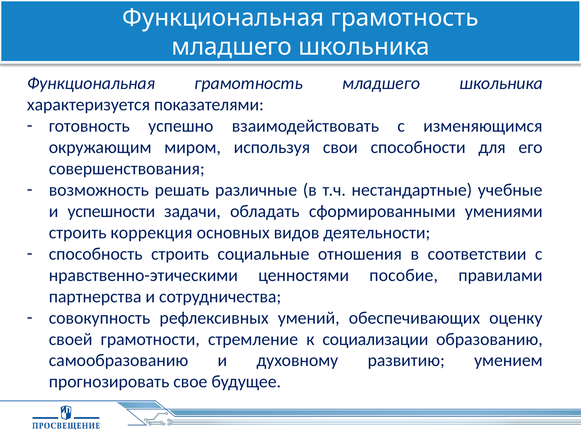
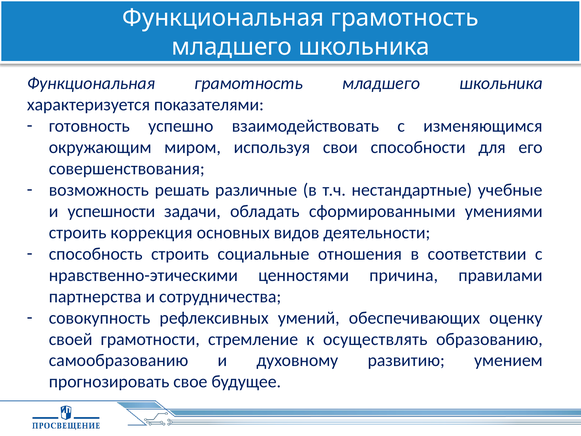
пособие: пособие -> причина (404, 275)
социализации: социализации -> осуществлять (375, 339)
